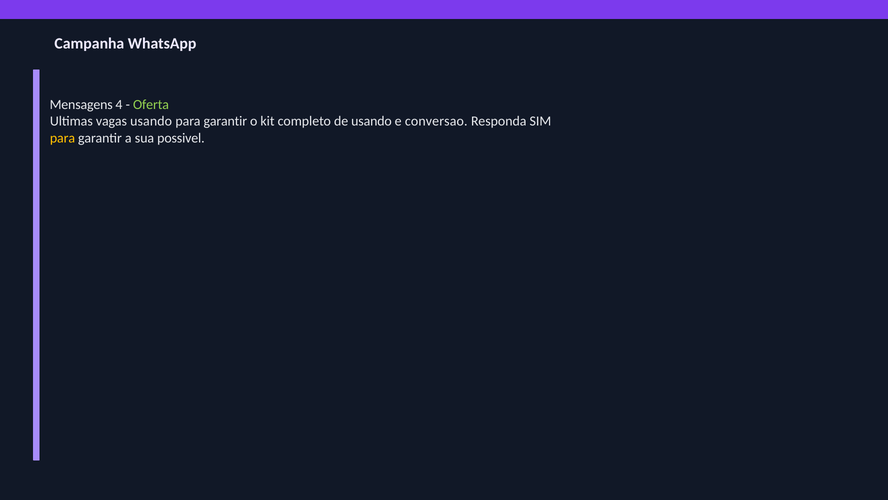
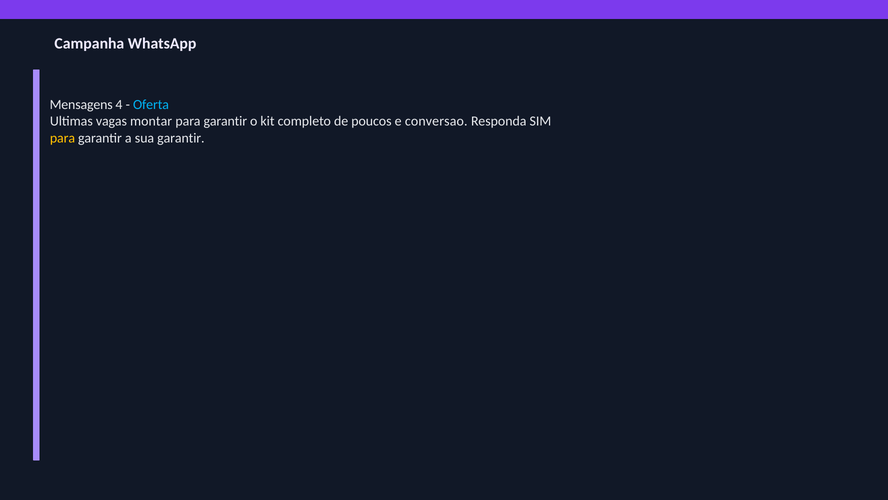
Oferta colour: light green -> light blue (151, 104)
vagas usando: usando -> montar (151, 121)
de usando: usando -> poucos (371, 121)
sua possivel: possivel -> garantir (181, 138)
